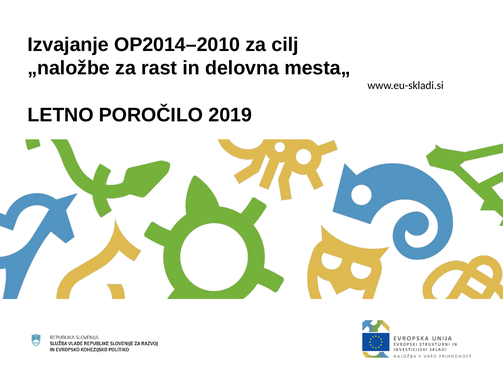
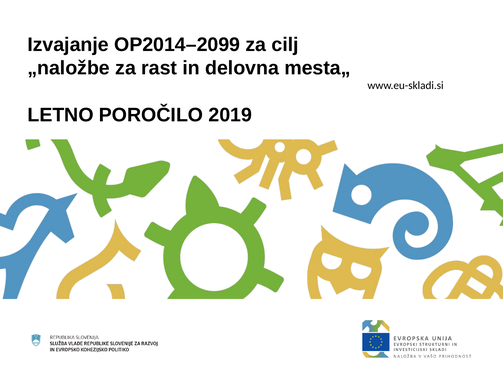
OP2014–2010: OP2014–2010 -> OP2014–2099 (177, 44)
